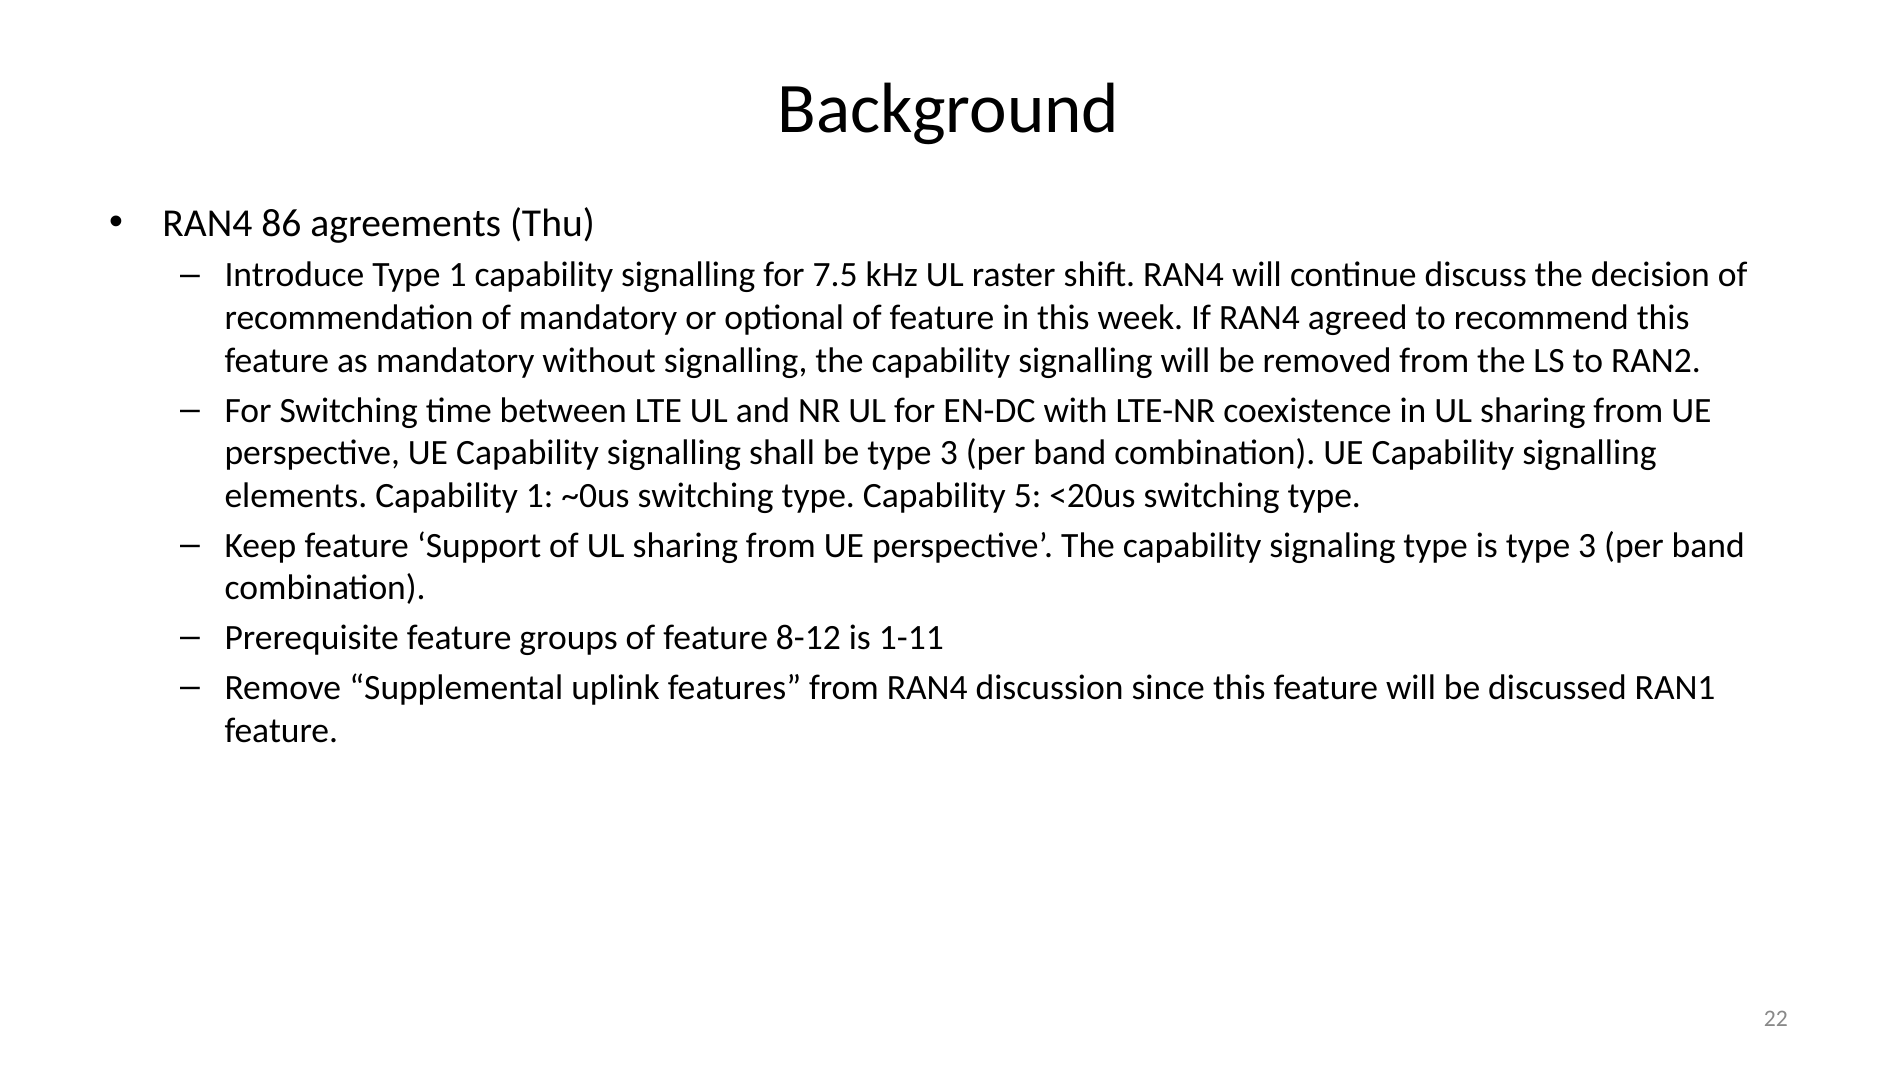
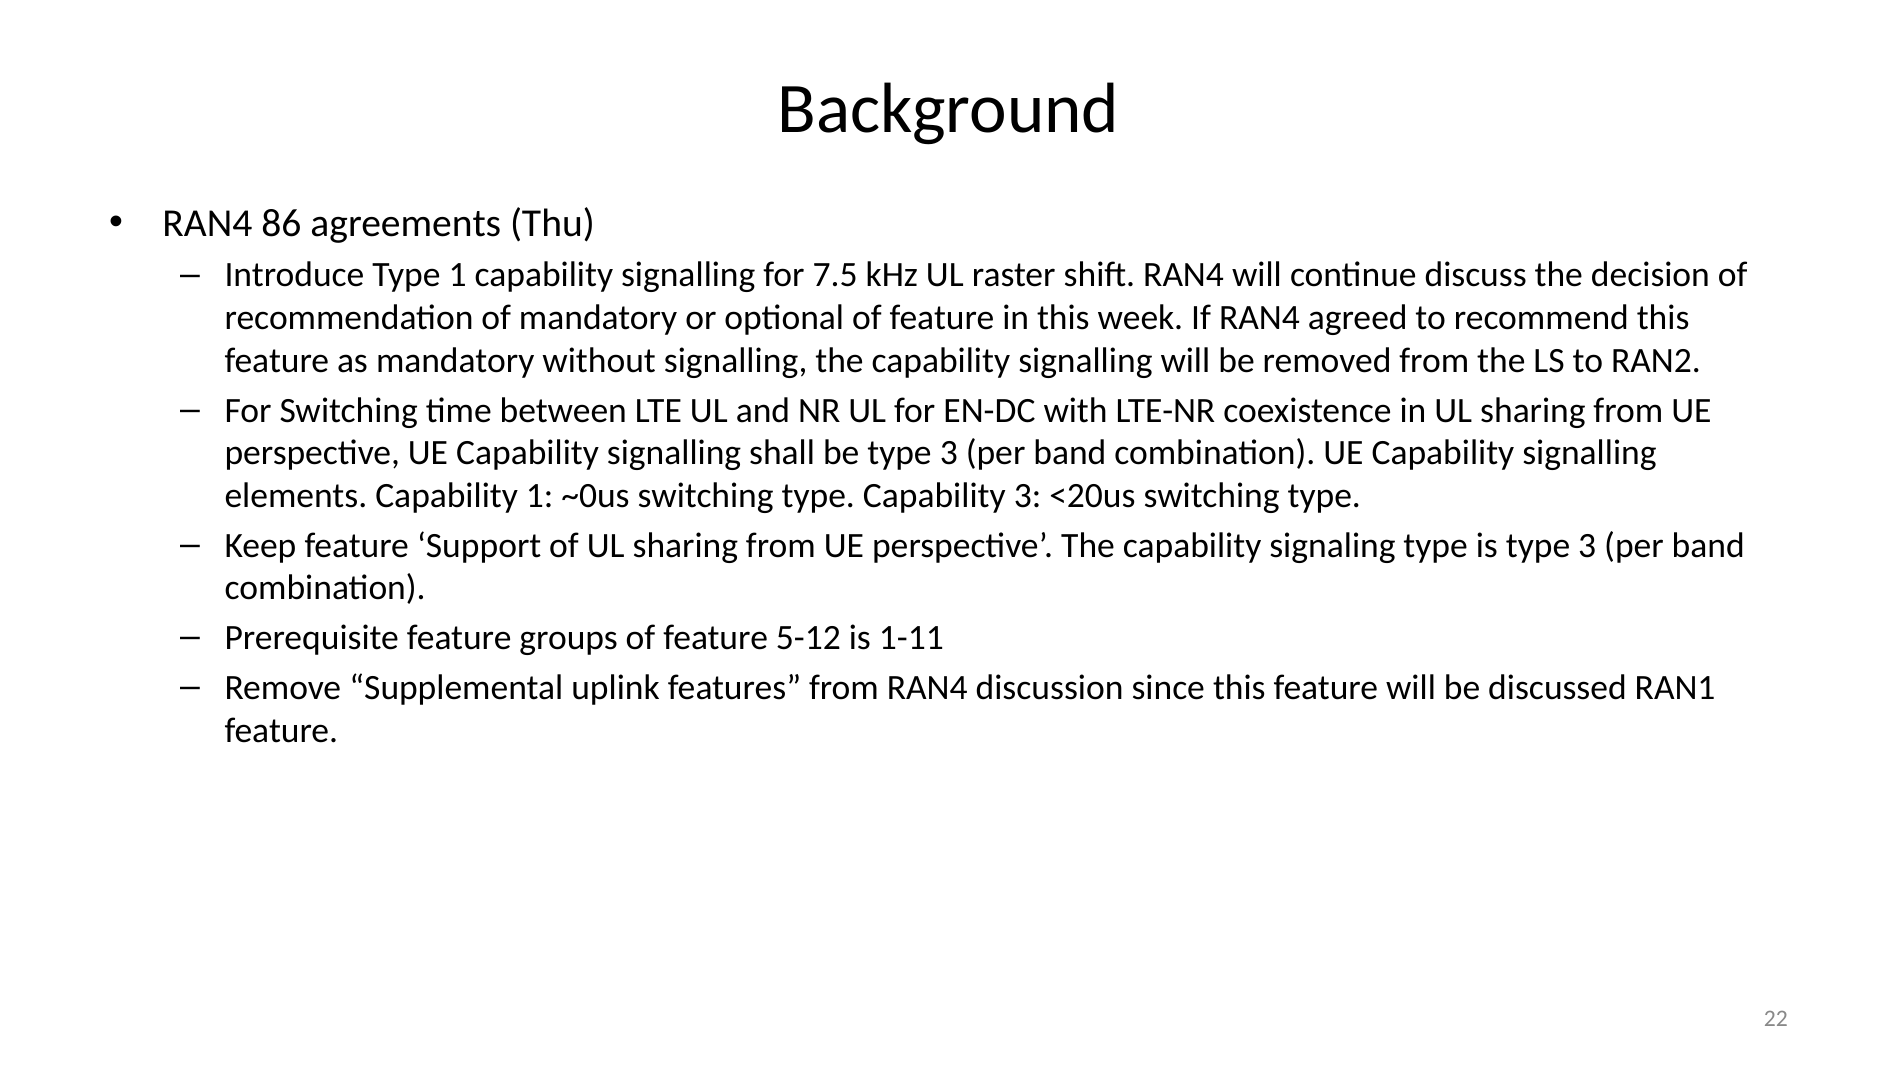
Capability 5: 5 -> 3 (1028, 496)
8-12: 8-12 -> 5-12 (808, 638)
